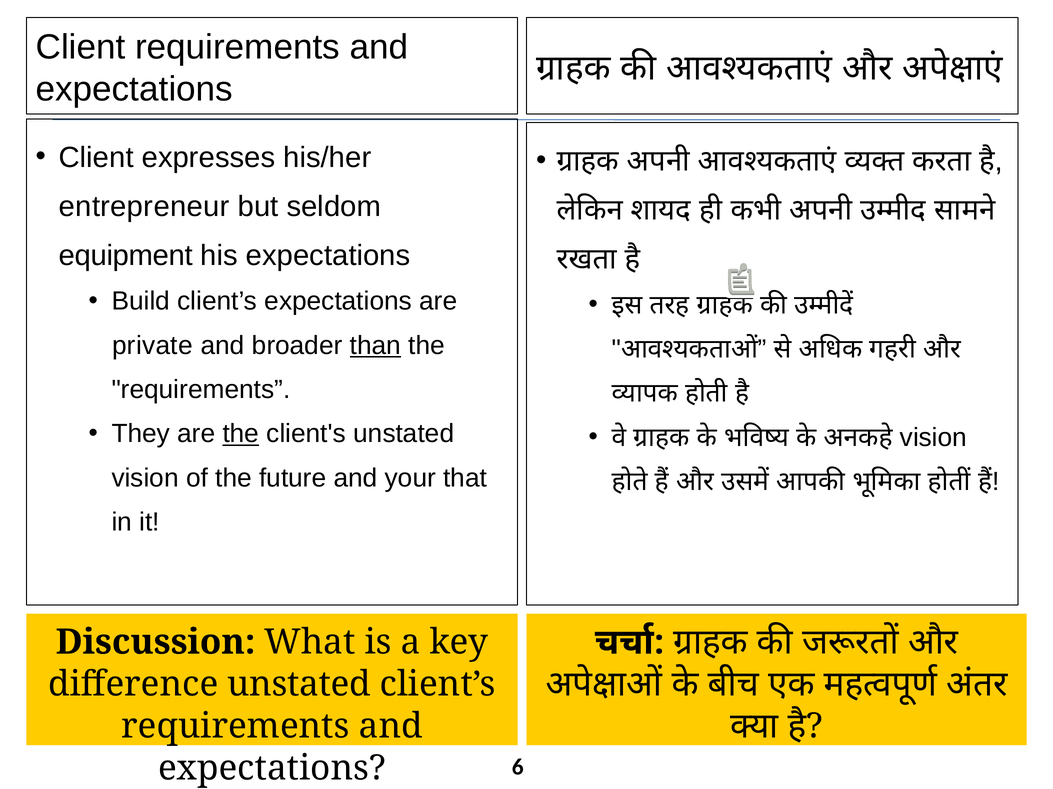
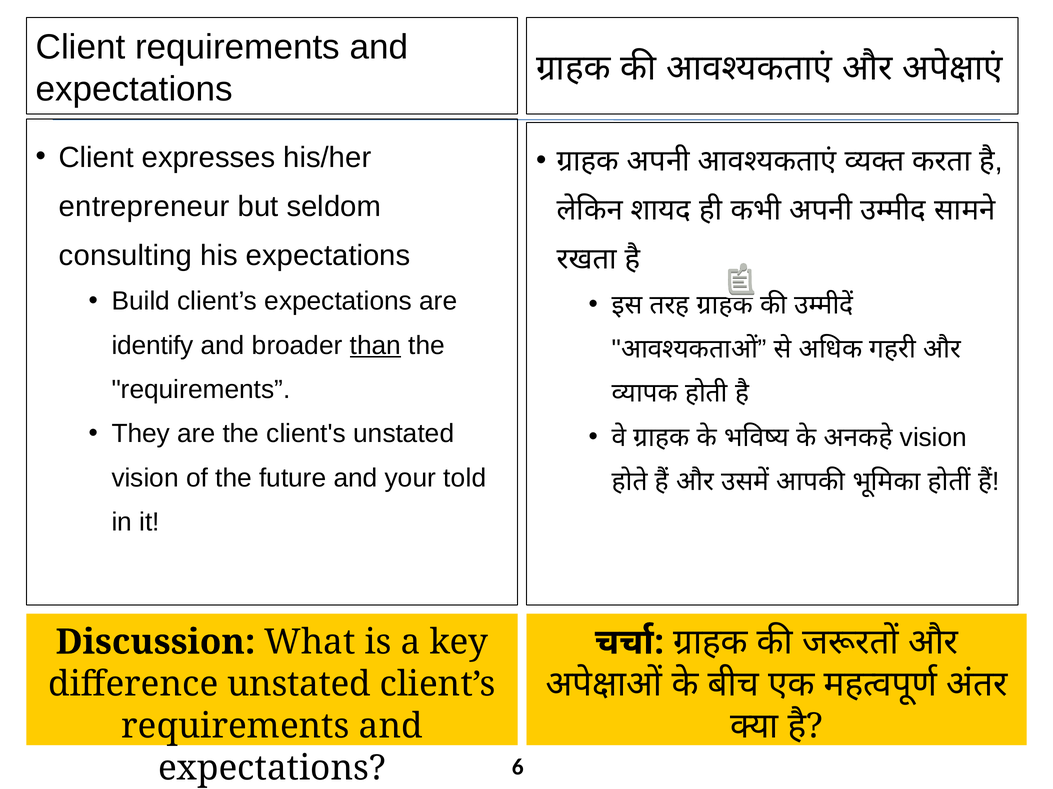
equipment: equipment -> consulting (126, 256)
private: private -> identify (153, 346)
the underline: present -> none (241, 434)
that: that -> told (465, 478)
